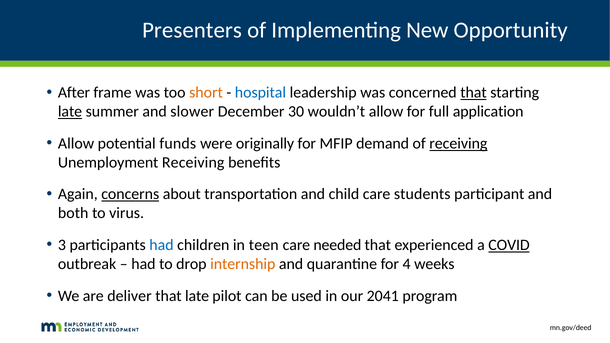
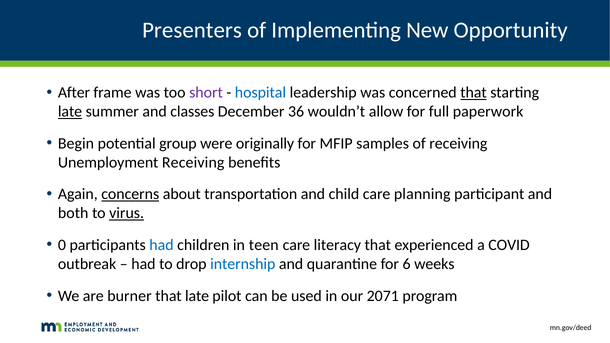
short colour: orange -> purple (206, 93)
slower: slower -> classes (192, 112)
30: 30 -> 36 (296, 112)
application: application -> paperwork (488, 112)
Allow: Allow -> Begin (76, 143)
funds: funds -> group (178, 143)
demand: demand -> samples (383, 143)
receiving underline: present -> none (458, 143)
students: students -> planning (422, 194)
virus underline: none -> present (127, 213)
3: 3 -> 0 (62, 245)
needed: needed -> literacy (337, 245)
COVID underline: present -> none (509, 245)
internship colour: orange -> blue (243, 264)
4: 4 -> 6 (407, 264)
deliver: deliver -> burner (129, 296)
2041: 2041 -> 2071 (383, 296)
